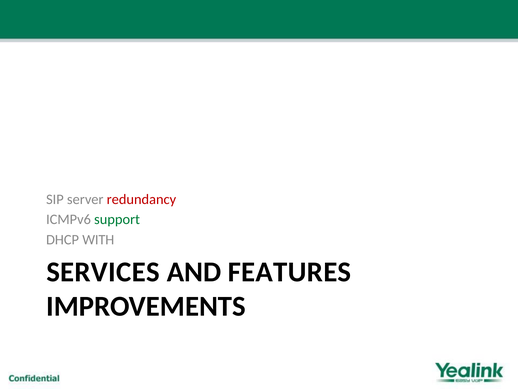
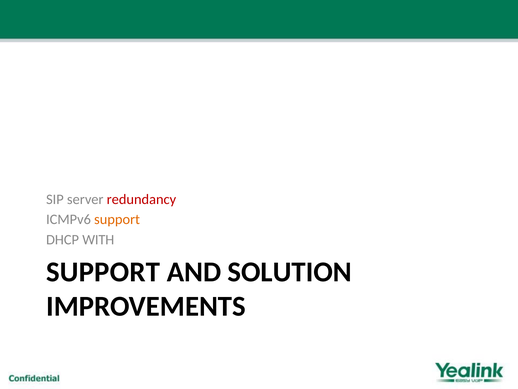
support colour: green -> orange (117, 219)
SERVICES: SERVICES -> SUPPORT (103, 272)
FEATURES: FEATURES -> SOLUTION (290, 272)
